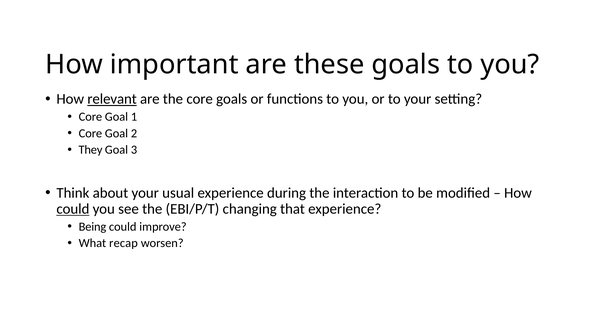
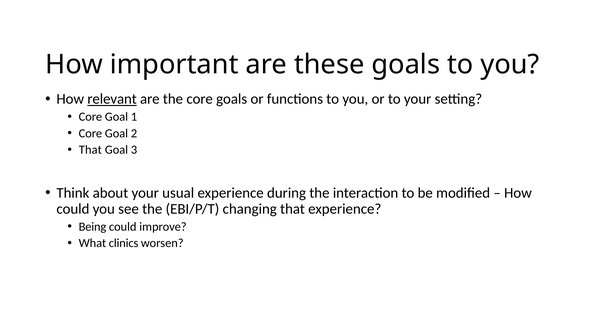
They: They -> That (90, 150)
could underline: present -> none (73, 209)
recap: recap -> clinics (124, 243)
